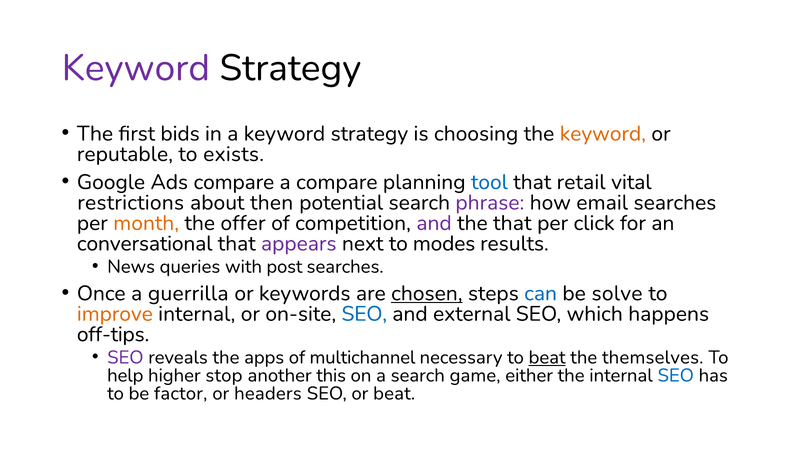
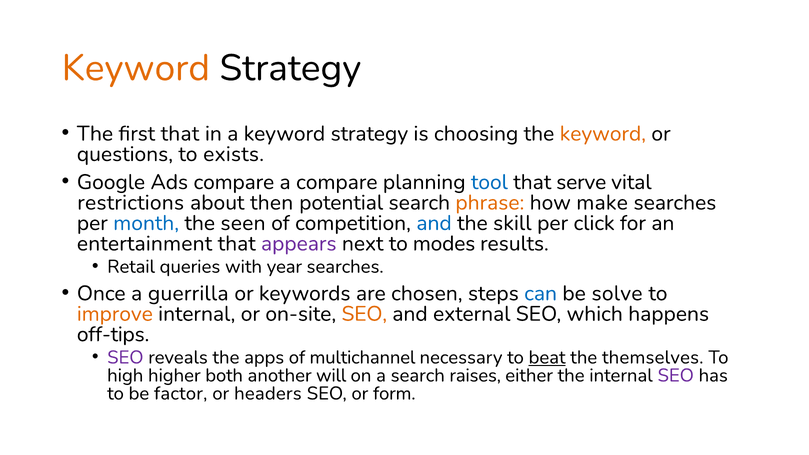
Keyword colour: purple -> orange (136, 68)
first bids: bids -> that (180, 134)
reputable: reputable -> questions (125, 154)
retail: retail -> serve (581, 182)
phrase colour: purple -> orange (490, 203)
email: email -> make (602, 203)
month colour: orange -> blue (146, 223)
offer: offer -> seen (243, 223)
and colour: purple -> blue (434, 223)
the that: that -> skill (512, 223)
conversational: conversational -> entertainment (144, 244)
News: News -> Retail (131, 267)
post: post -> year (284, 267)
chosen underline: present -> none (427, 293)
SEO colour: blue -> orange (364, 314)
help: help -> high (125, 375)
stop: stop -> both (224, 375)
this: this -> will (331, 375)
game: game -> raises (475, 375)
SEO colour: blue -> purple (676, 375)
or beat: beat -> form (394, 393)
